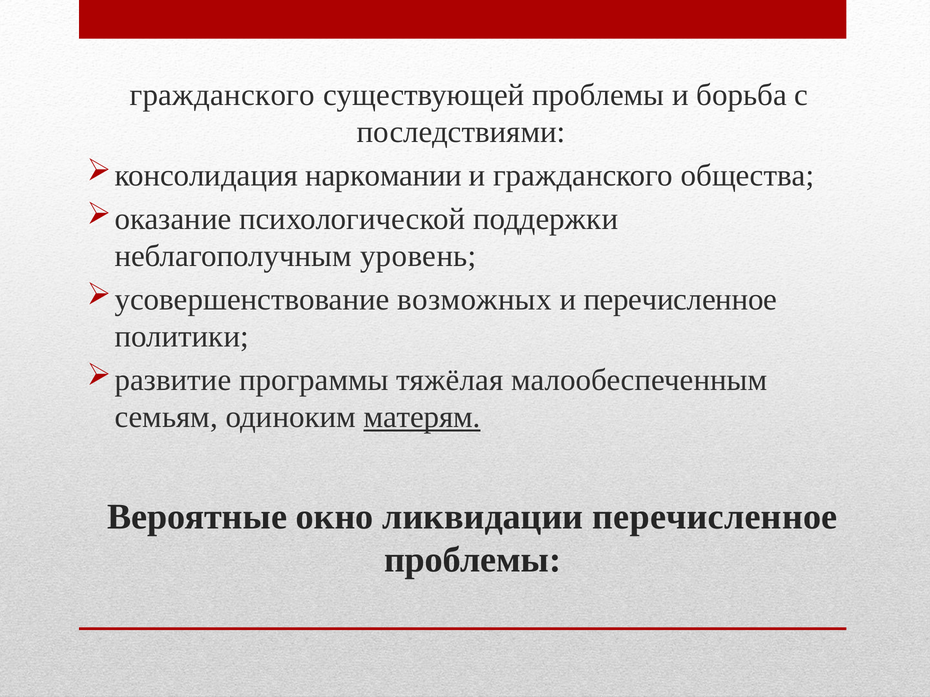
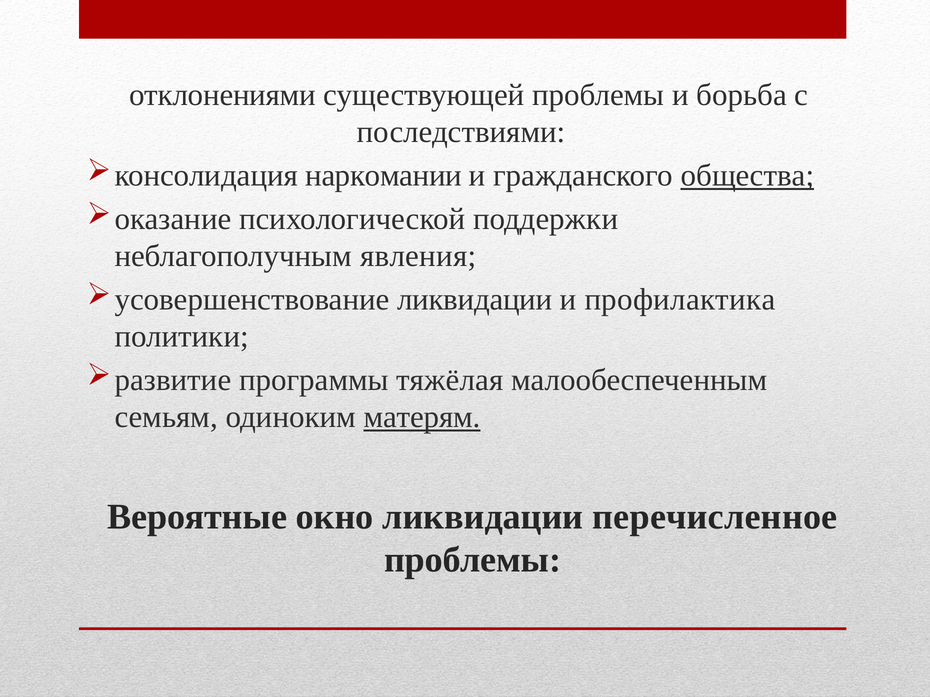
гражданского: гражданского -> отклонениями (223, 95)
общества underline: none -> present (747, 176)
уровень: уровень -> явления (418, 256)
возможных: возможных -> ликвидации (475, 300)
и перечисленное: перечисленное -> профилактика (680, 300)
